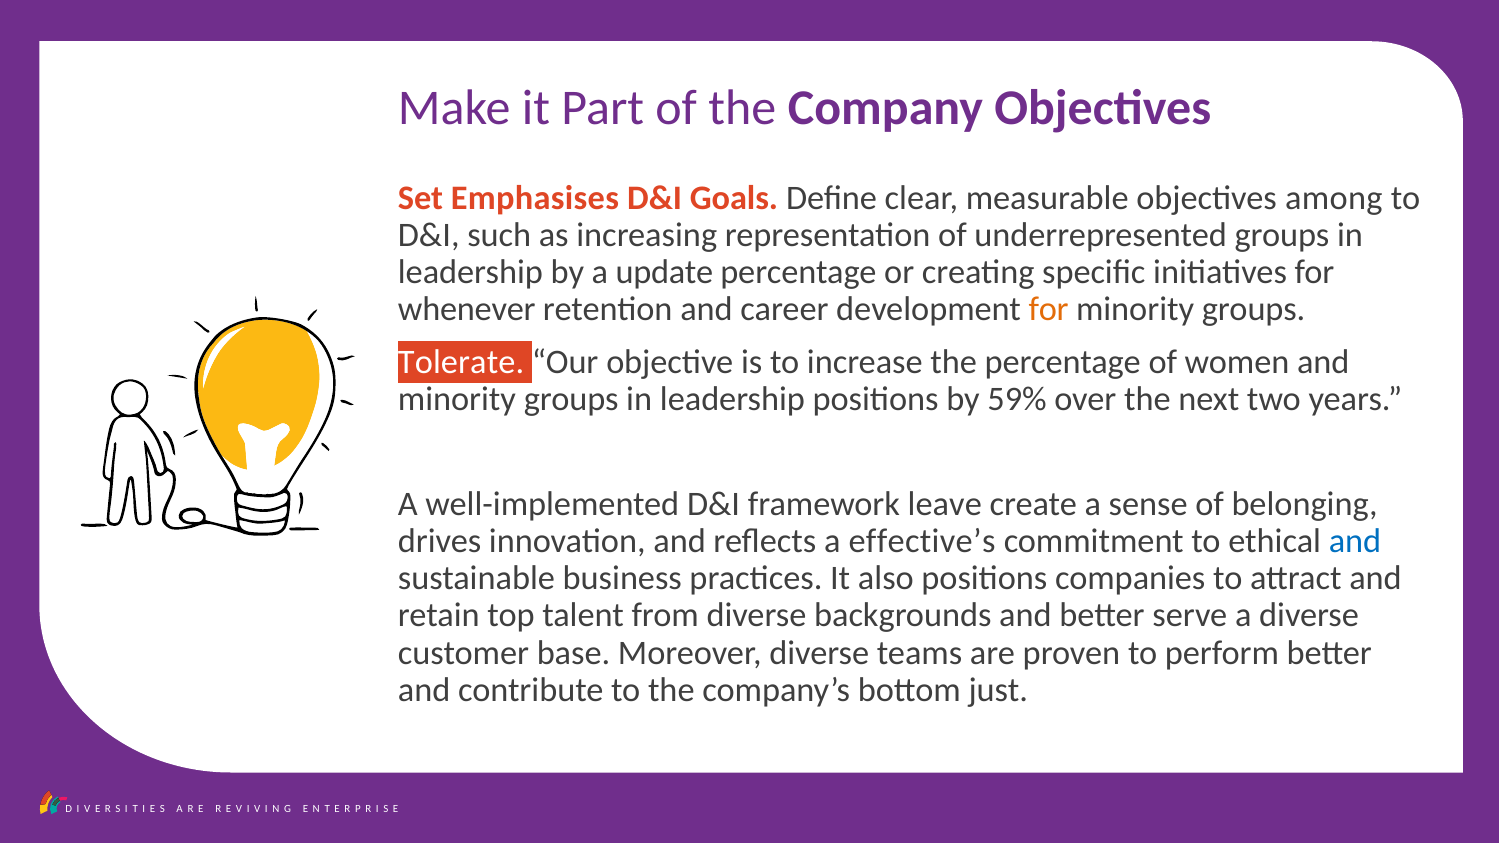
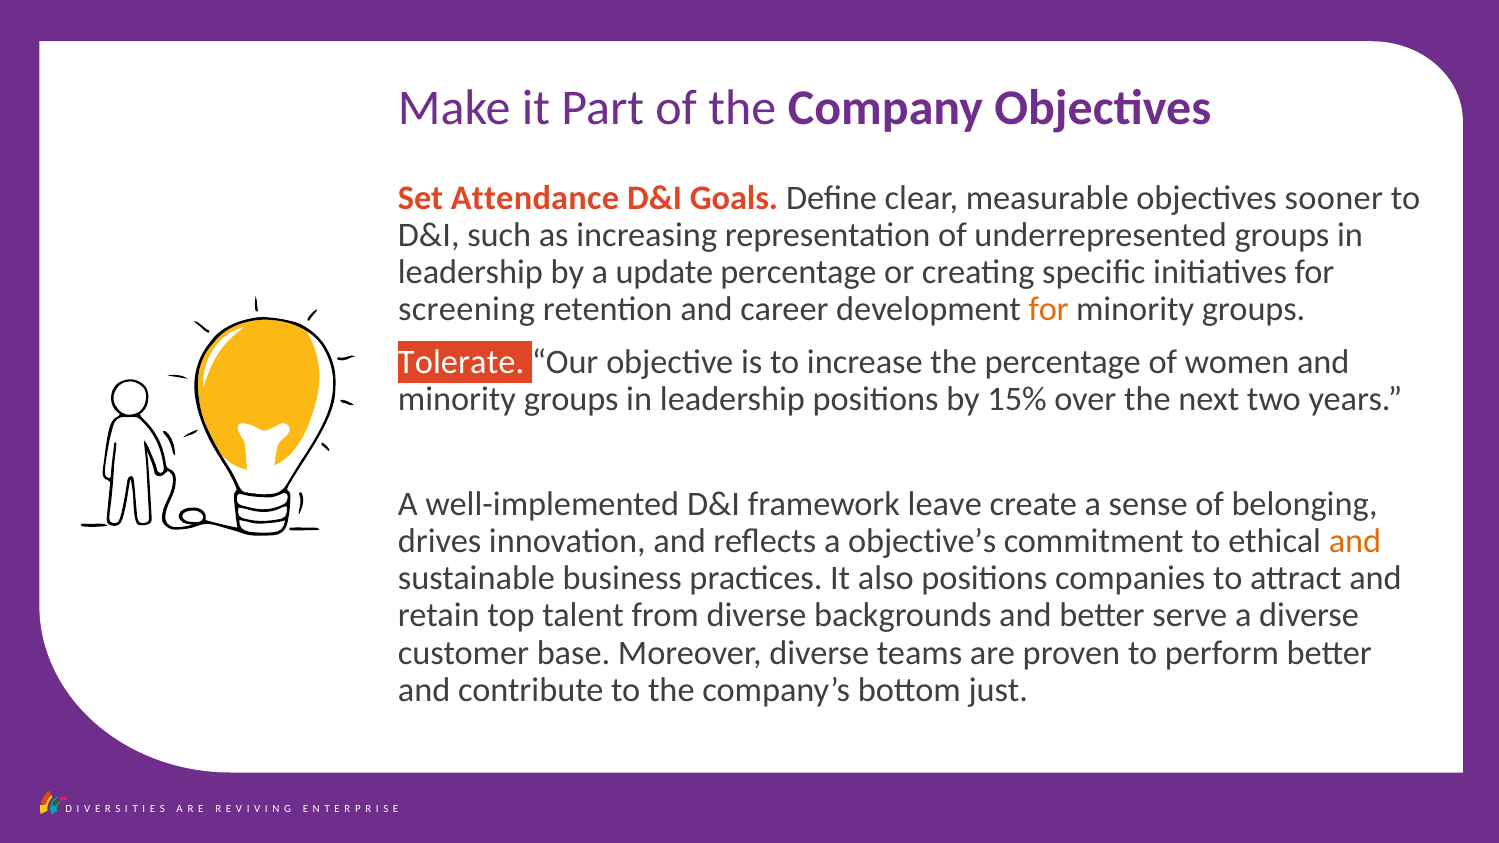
Emphasises: Emphasises -> Attendance (535, 198)
among: among -> sooner (1334, 198)
whenever: whenever -> screening (466, 309)
59%: 59% -> 15% (1017, 399)
effective’s: effective’s -> objective’s (922, 542)
and colour: blue -> orange (1355, 542)
